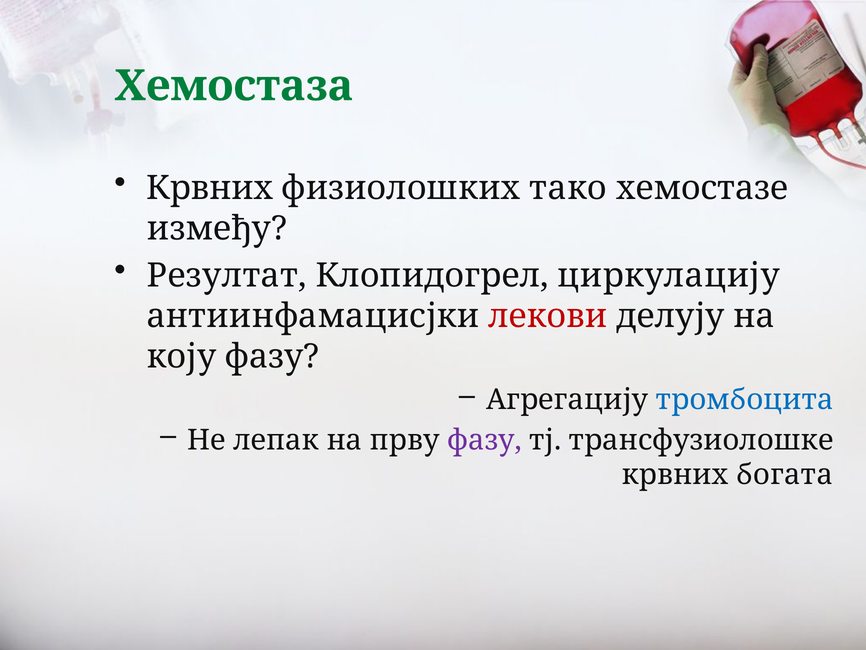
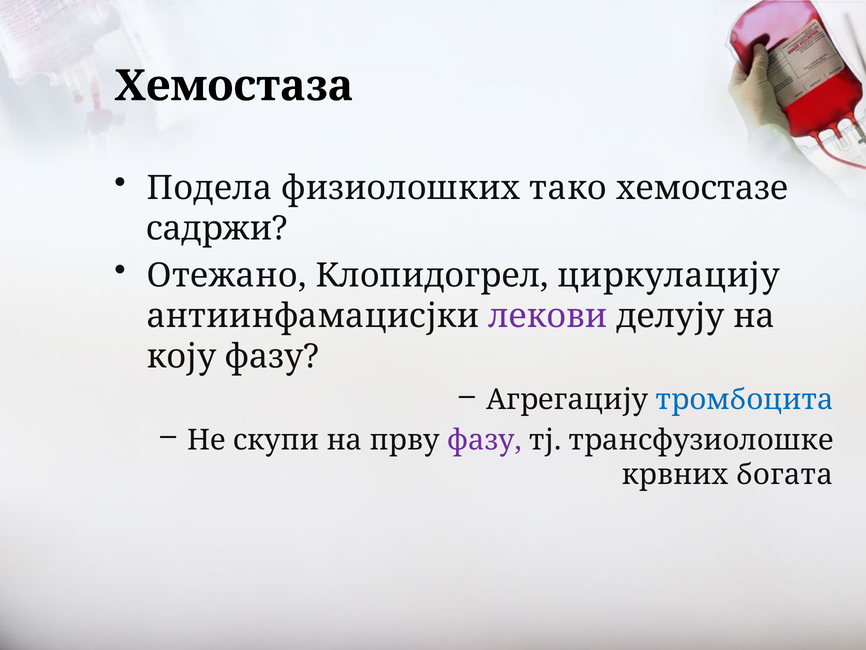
Хемостаза colour: green -> black (234, 86)
Крвних: Крвних -> Подела (210, 188)
између: између -> садржи (217, 228)
Резултат: Резултат -> Отежано (227, 276)
лекови colour: red -> purple (548, 316)
лепак: лепак -> скупи (276, 440)
